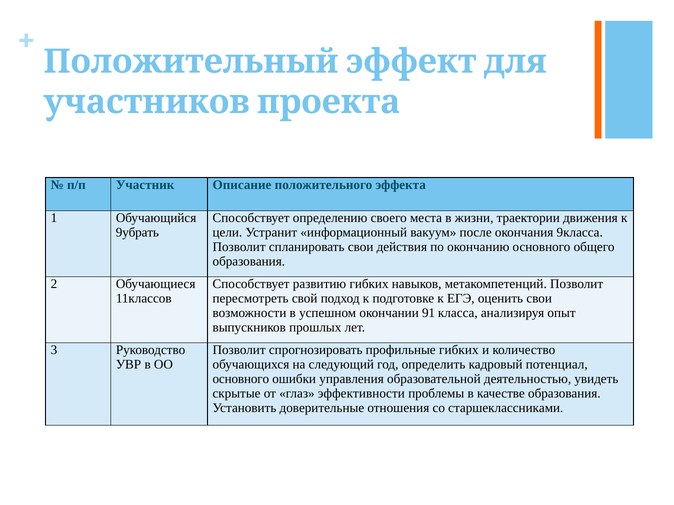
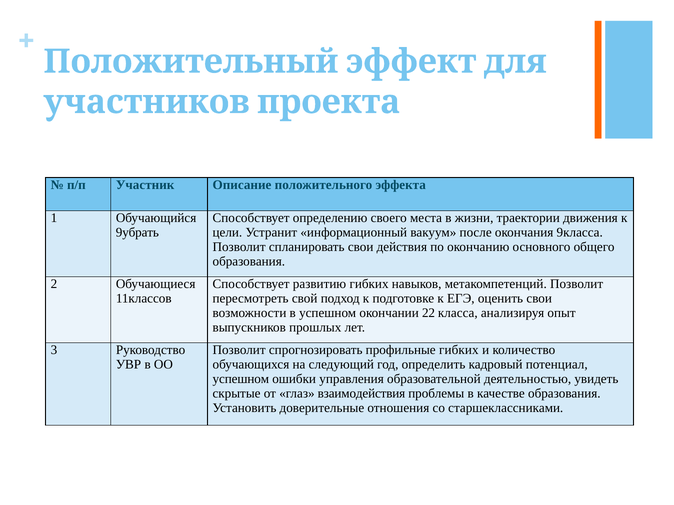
91: 91 -> 22 (429, 313)
основного: основного -> успешном (241, 379)
эффективности: эффективности -> взаимодействия (361, 394)
